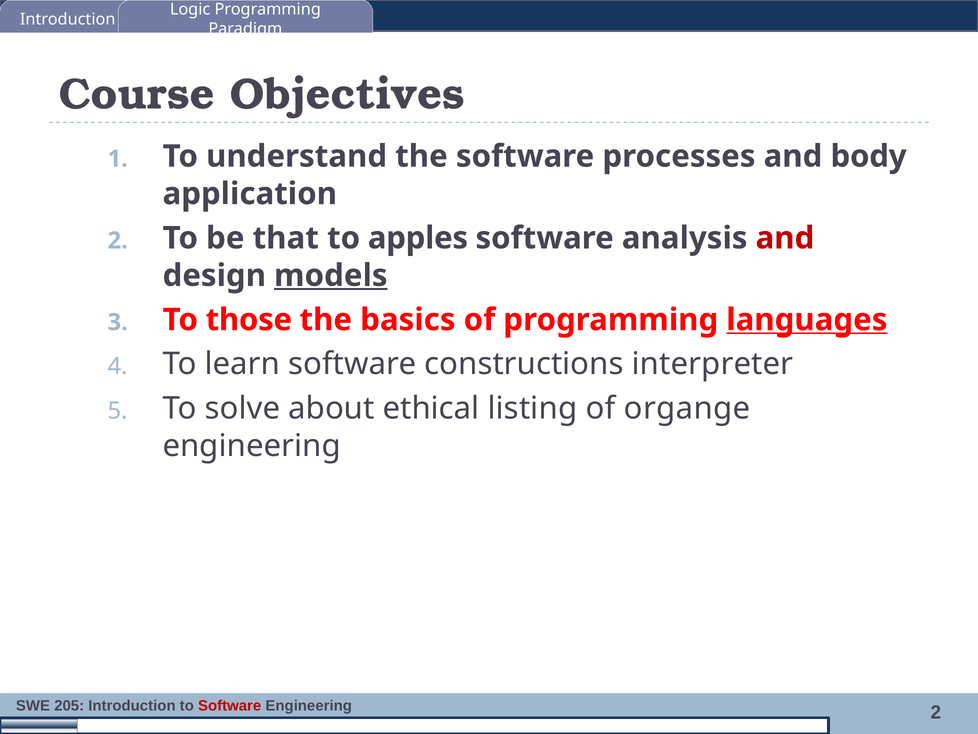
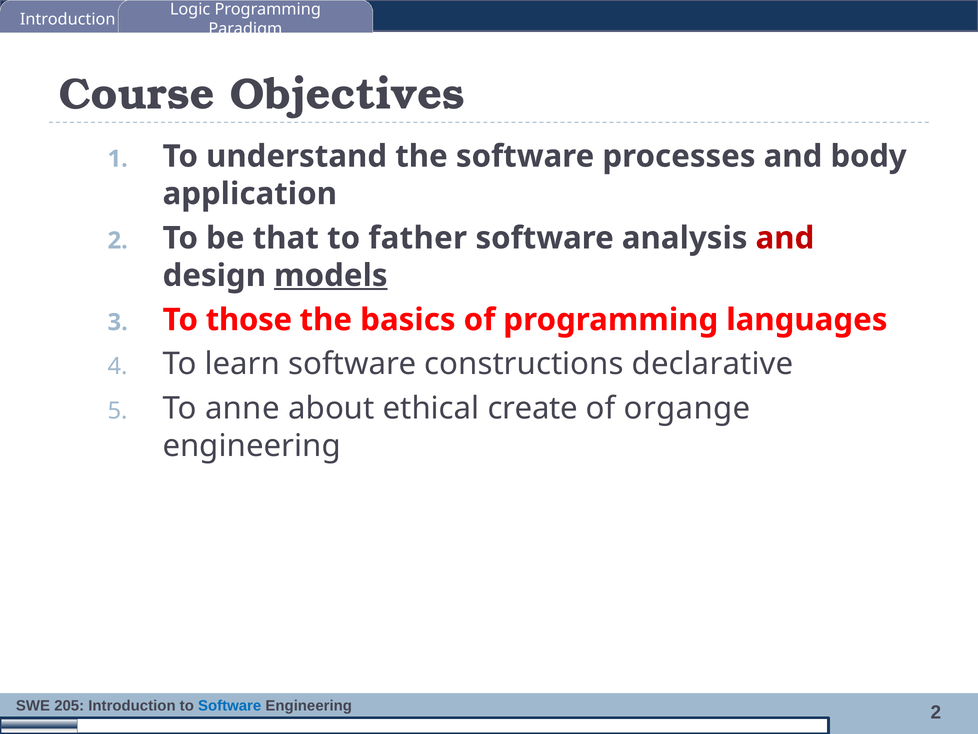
apples: apples -> father (418, 238)
languages underline: present -> none (807, 320)
interpreter: interpreter -> declarative (713, 364)
solve: solve -> anne (242, 408)
listing: listing -> create (533, 408)
Software colour: red -> blue (230, 705)
